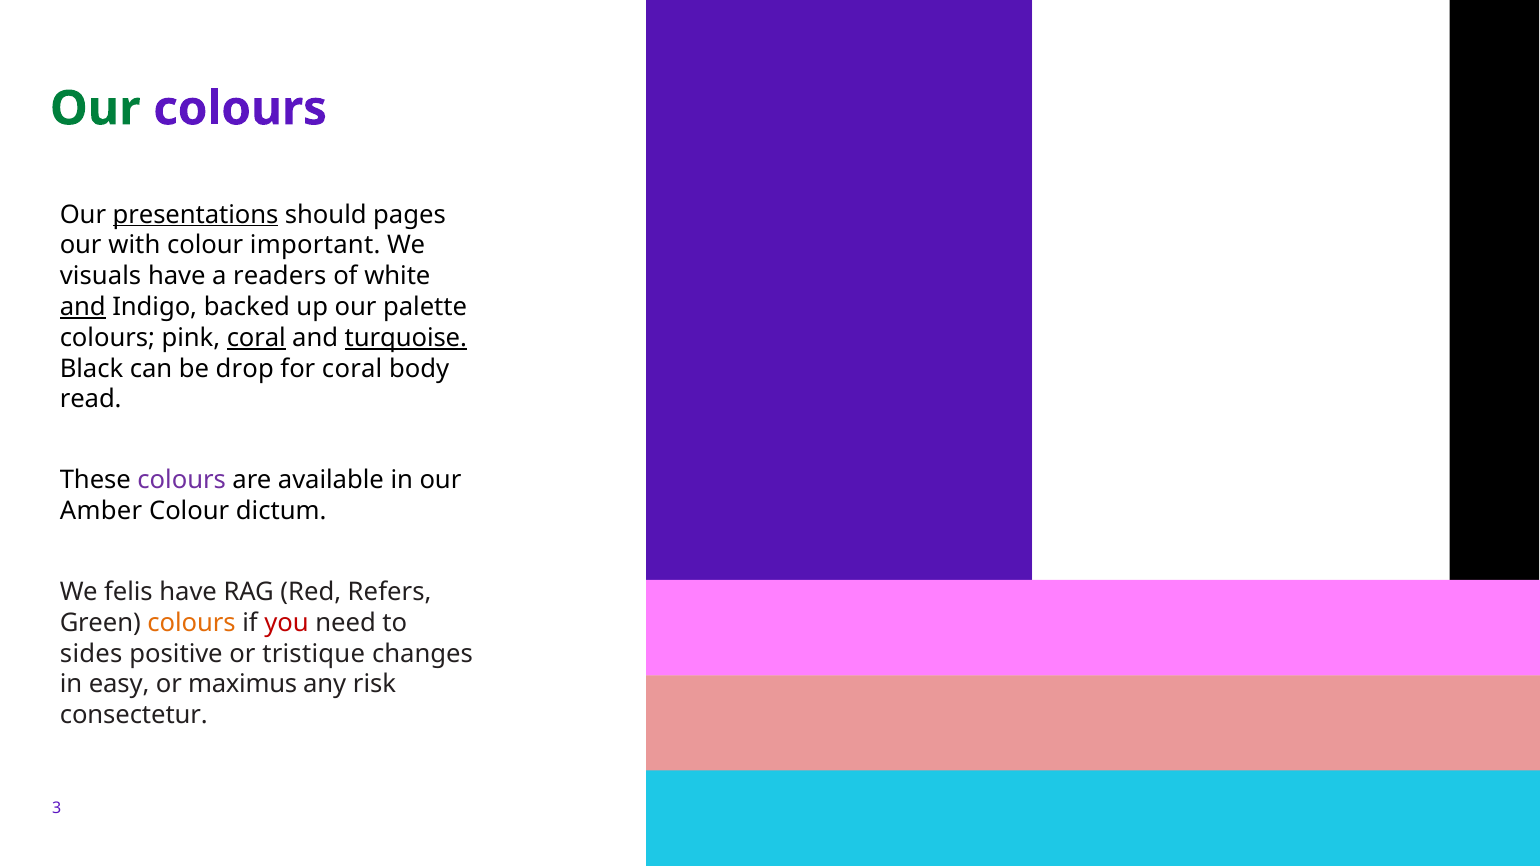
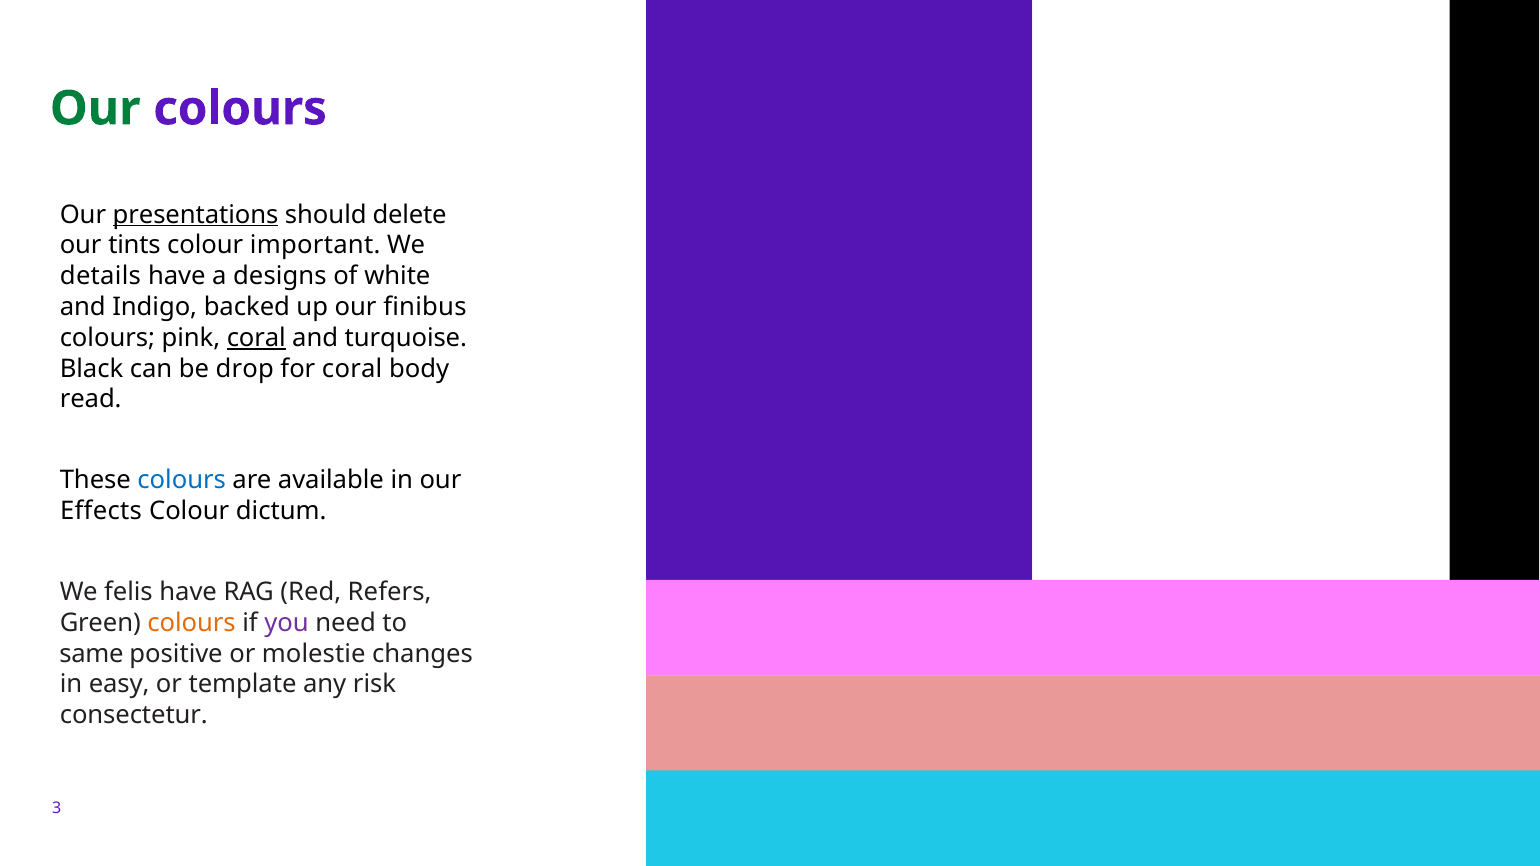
pages: pages -> delete (410, 215)
with: with -> tints (134, 246)
visuals: visuals -> details (100, 276)
readers: readers -> designs (280, 276)
and underline: present -> none (83, 307)
palette: palette -> finibus (425, 307)
turquoise underline: present -> none (406, 338)
colours colour: purple -> blue (182, 480)
Amber: Amber -> Effects (101, 511)
you colour: red -> purple (287, 623)
sides: sides -> same (91, 654)
tristique: tristique -> molestie (314, 654)
maximus: maximus -> template (243, 685)
